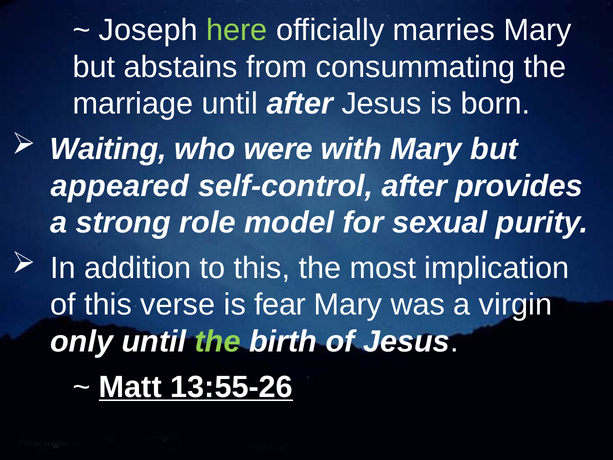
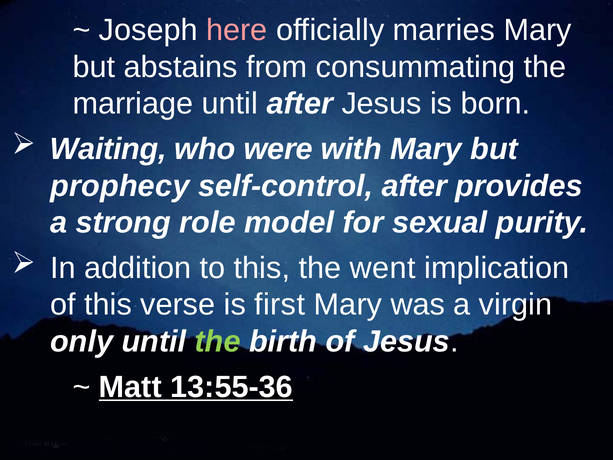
here colour: light green -> pink (237, 30)
appeared: appeared -> prophecy (120, 186)
most: most -> went (383, 268)
fear: fear -> first (280, 305)
13:55-26: 13:55-26 -> 13:55-36 (232, 387)
